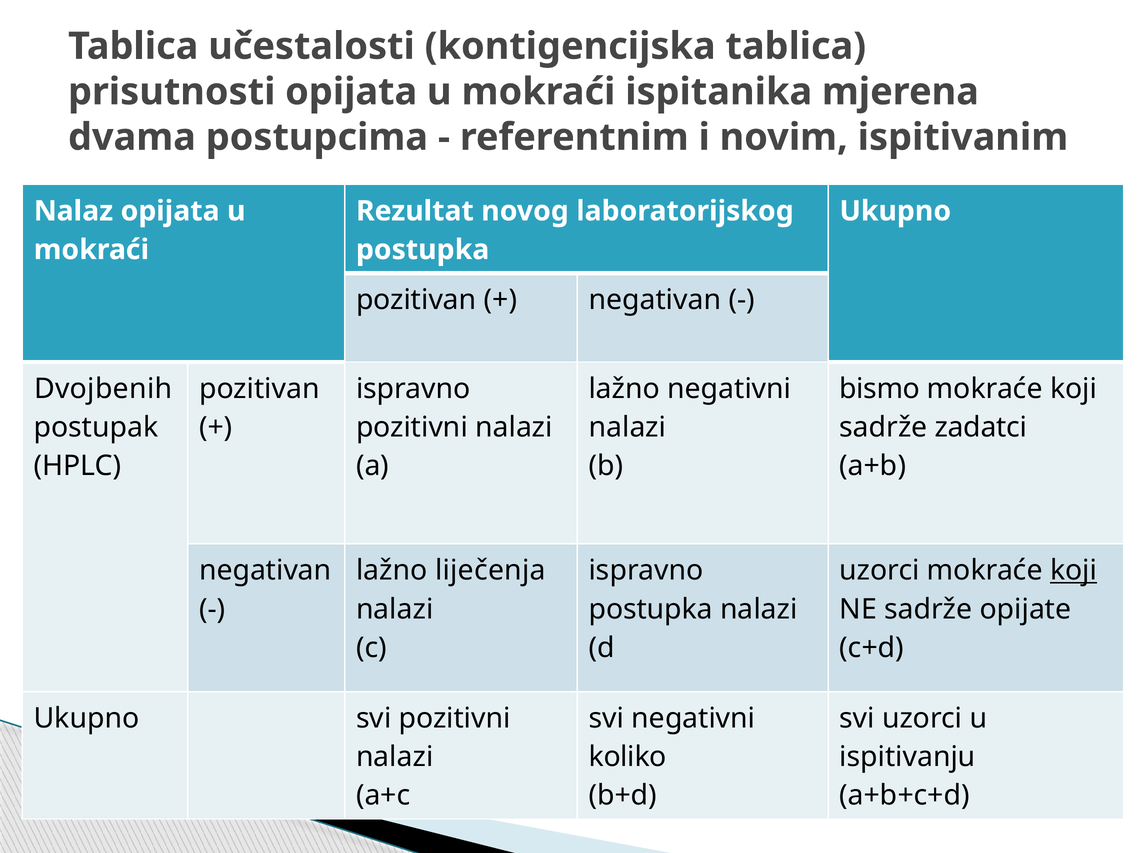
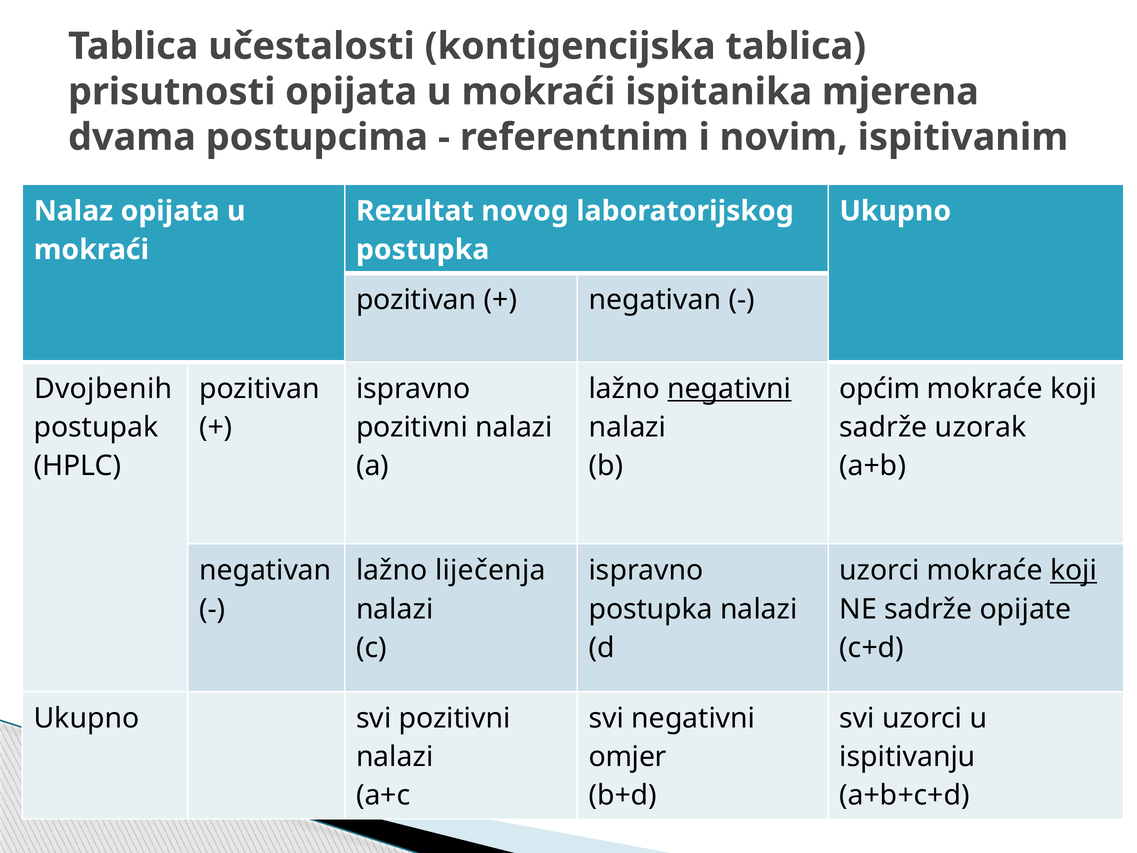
negativni underline: none -> present (729, 389)
bismo: bismo -> općim (880, 389)
zadatci: zadatci -> uzorak (981, 427)
koliko: koliko -> omjer (628, 757)
